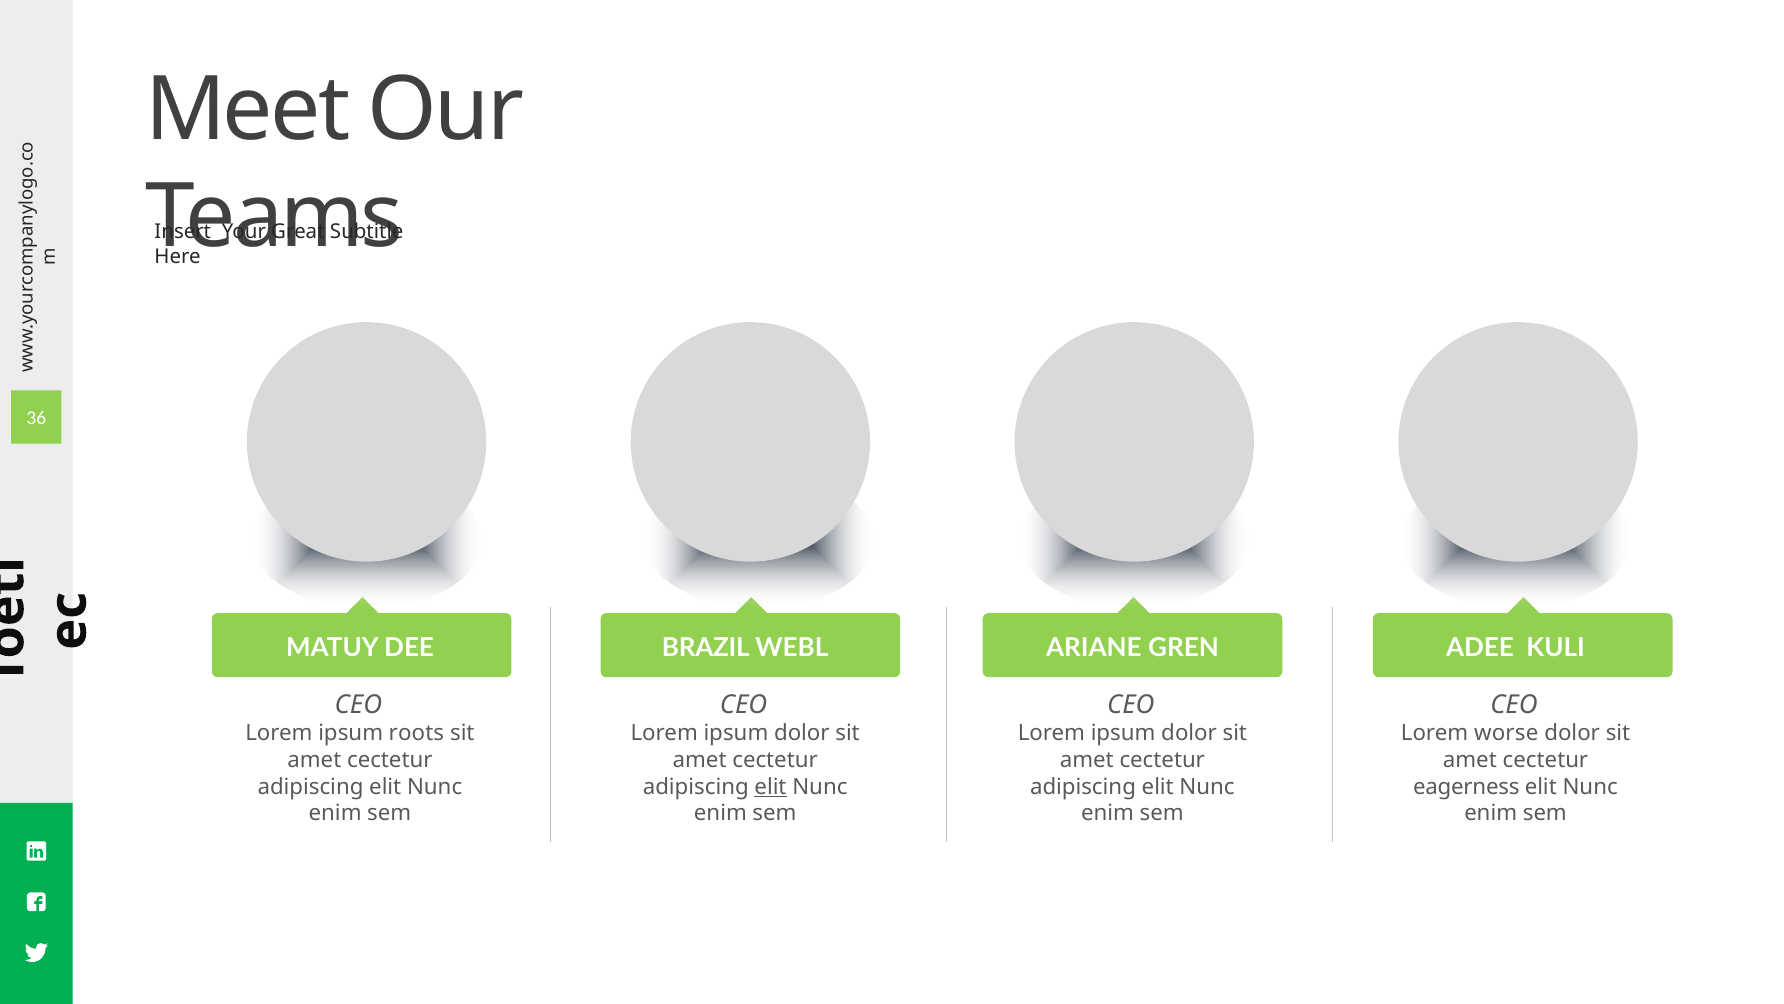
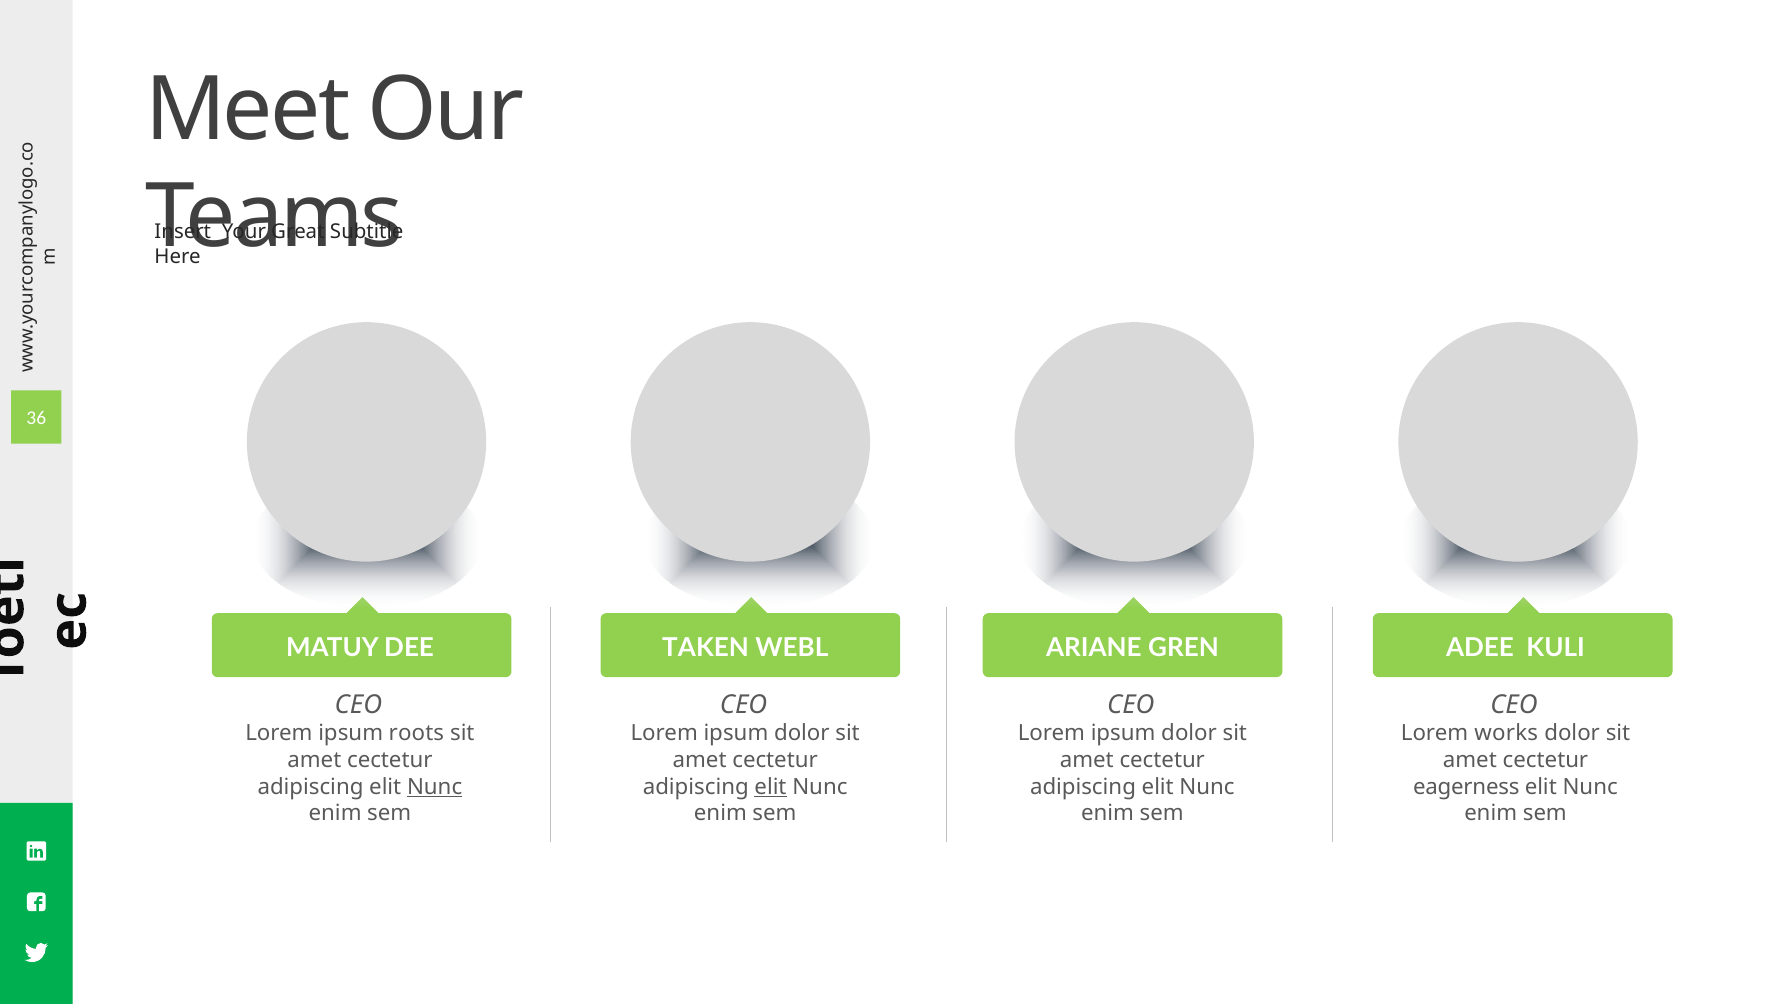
BRAZIL: BRAZIL -> TAKEN (706, 648)
worse: worse -> works (1506, 733)
Nunc underline: none -> present (435, 786)
